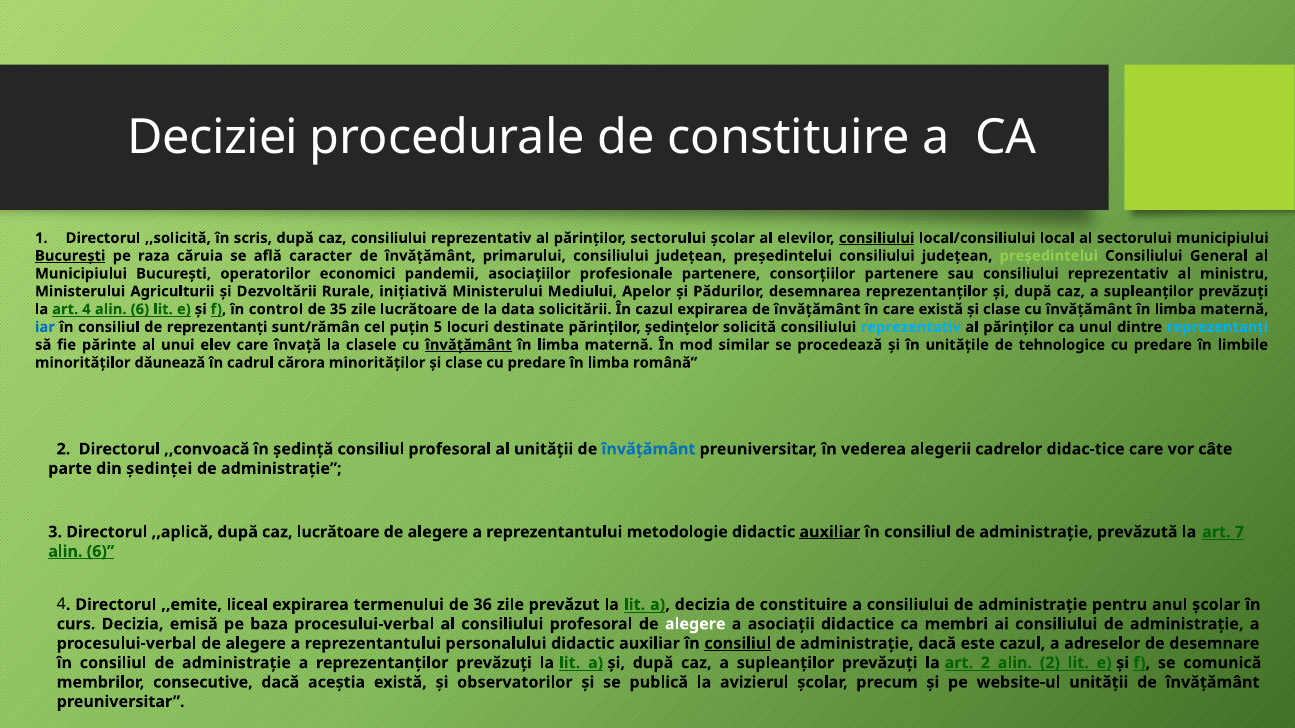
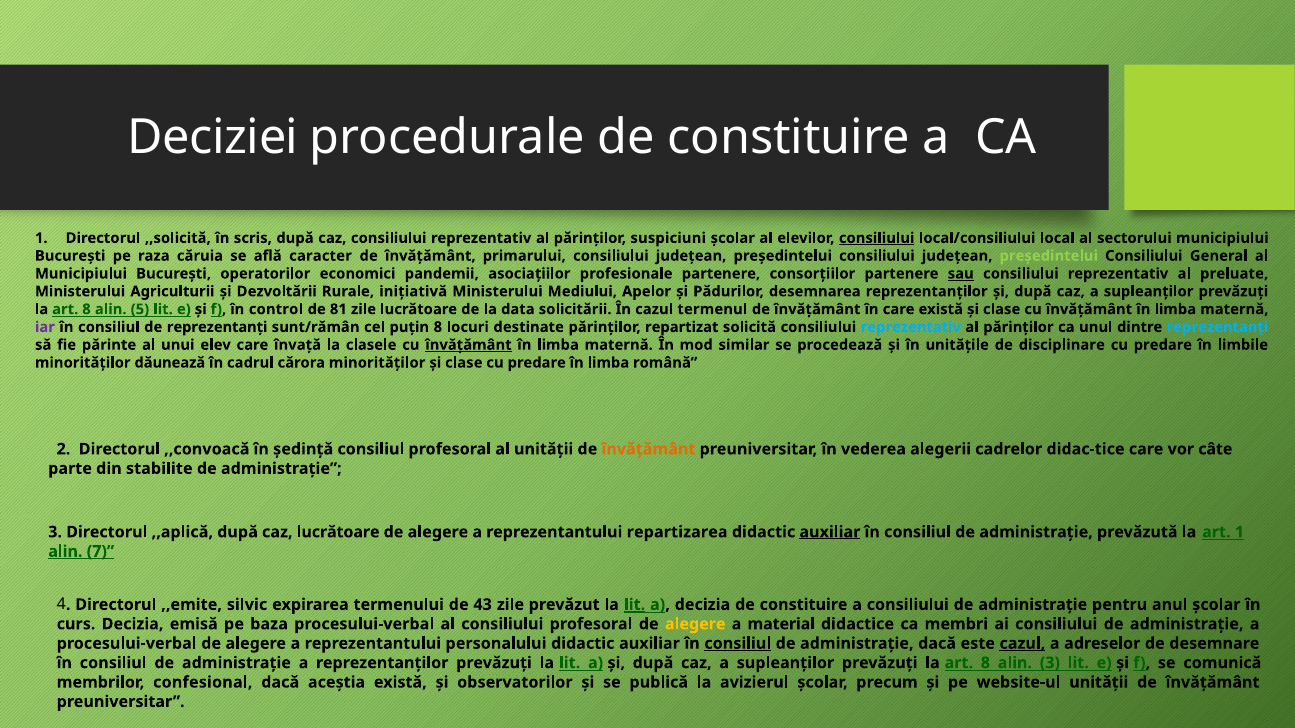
părinților sectorului: sectorului -> suspiciuni (668, 238)
București underline: present -> none (70, 256)
sau underline: none -> present (961, 274)
ministru: ministru -> preluate (1234, 274)
4: 4 -> 8 (86, 309)
6: 6 -> 5 (140, 309)
35: 35 -> 81 (338, 309)
cazul expirarea: expirarea -> termenul (712, 309)
iar colour: blue -> purple (45, 327)
puțin 5: 5 -> 8 (438, 327)
ședințelor: ședințelor -> repartizat (682, 327)
tehnologice: tehnologice -> disciplinare (1062, 345)
învățământ colour: blue -> orange (648, 449)
ședinței: ședinței -> stabilite (159, 469)
metodologie: metodologie -> repartizarea (677, 532)
art 7: 7 -> 1 (1239, 532)
6: 6 -> 7 (100, 552)
liceal: liceal -> silvic (247, 605)
36: 36 -> 43 (483, 605)
lit underline: none -> present (635, 605)
alegere colour: white -> yellow (695, 624)
asociații: asociații -> material (781, 624)
cazul underline: none -> present (1022, 644)
2: 2 -> 8 (985, 663)
alin 2: 2 -> 3 (1050, 663)
consecutive: consecutive -> confesional (203, 683)
